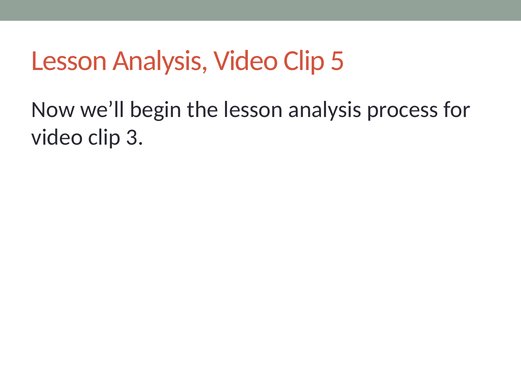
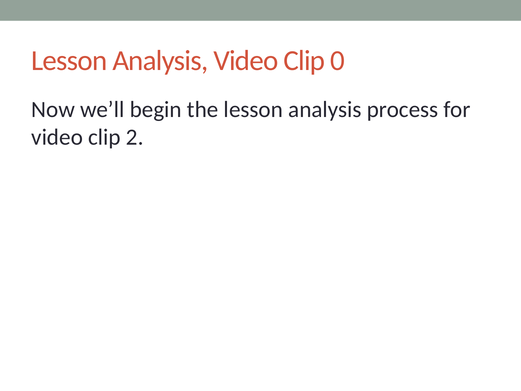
5: 5 -> 0 (338, 61)
3: 3 -> 2 (135, 137)
